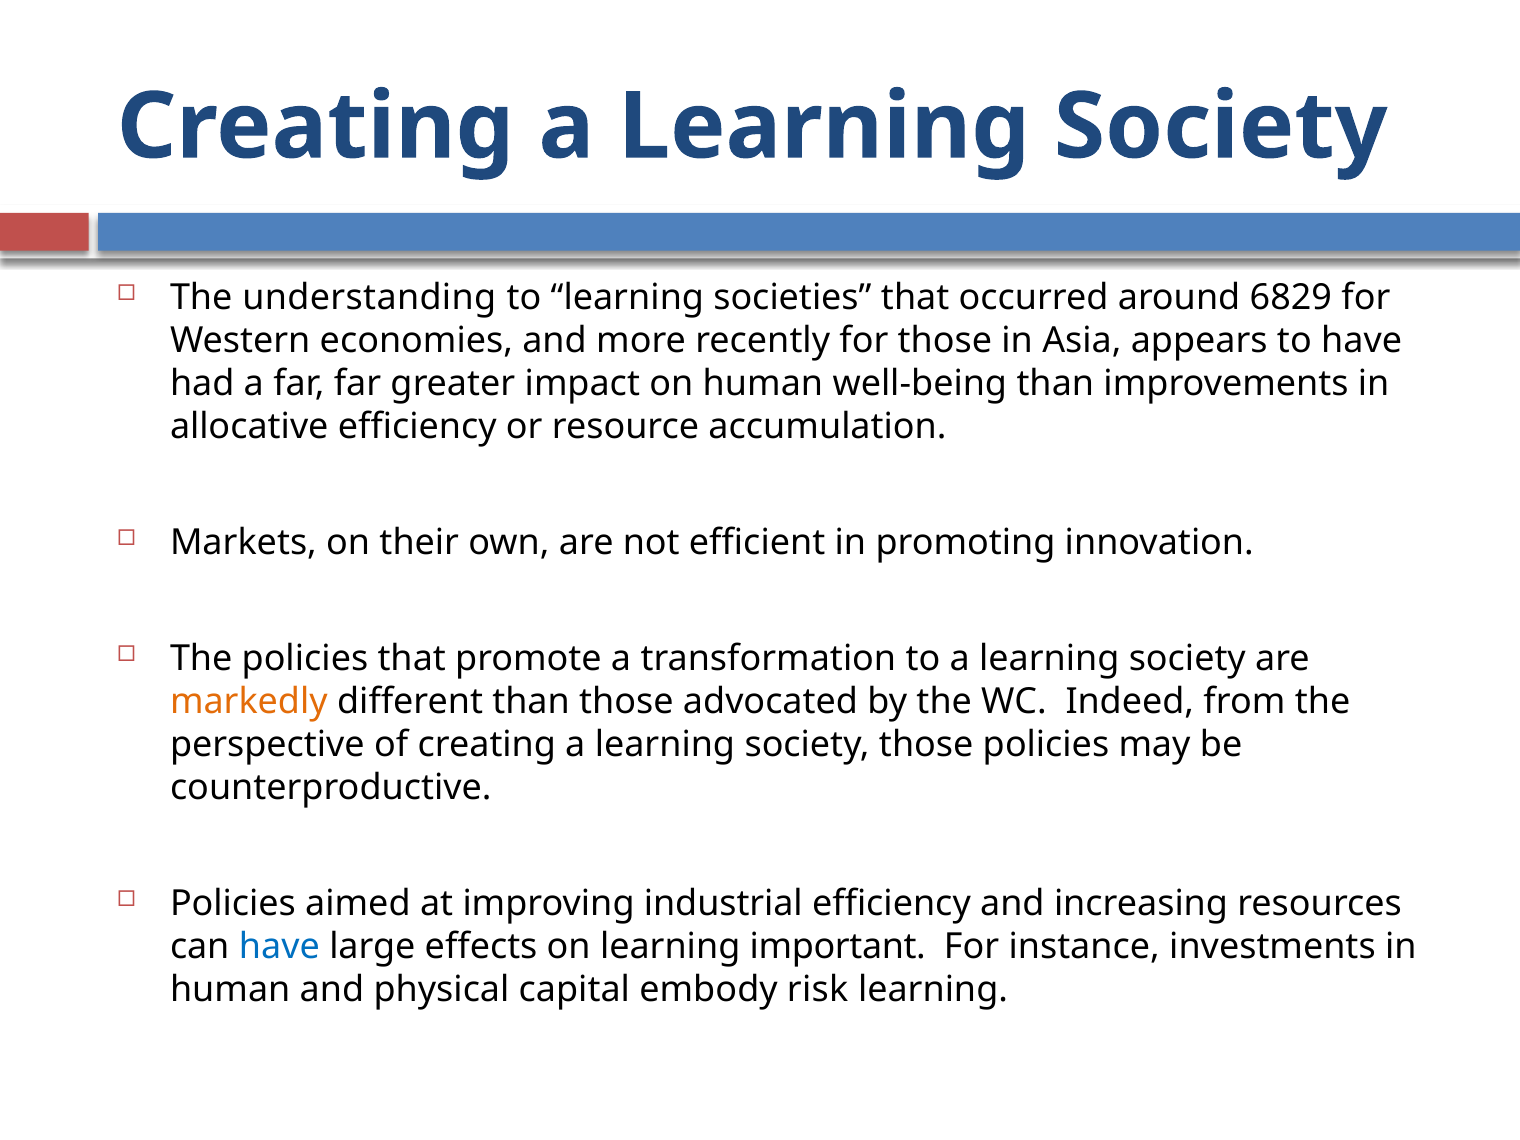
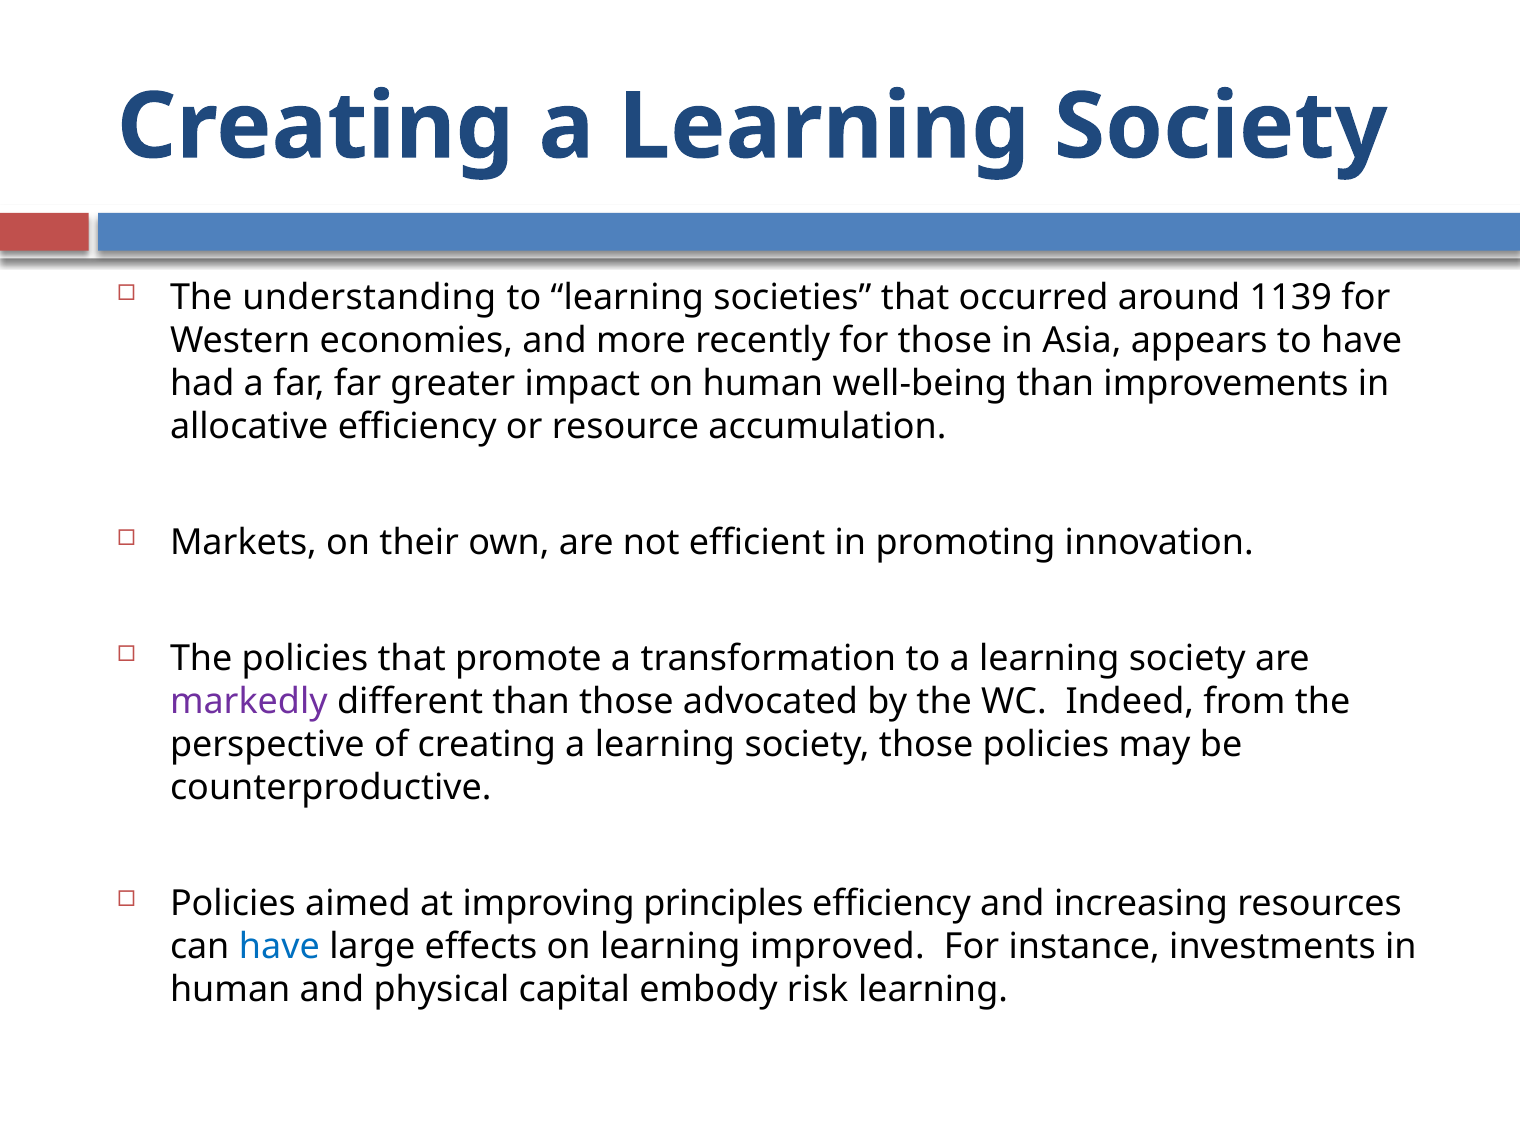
6829: 6829 -> 1139 (1291, 298)
markedly colour: orange -> purple (249, 701)
industrial: industrial -> principles (723, 903)
important: important -> improved (837, 946)
